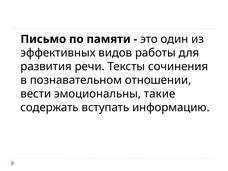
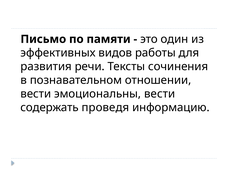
эмоциональны такие: такие -> вести (160, 94)
вступать: вступать -> проведя (105, 108)
